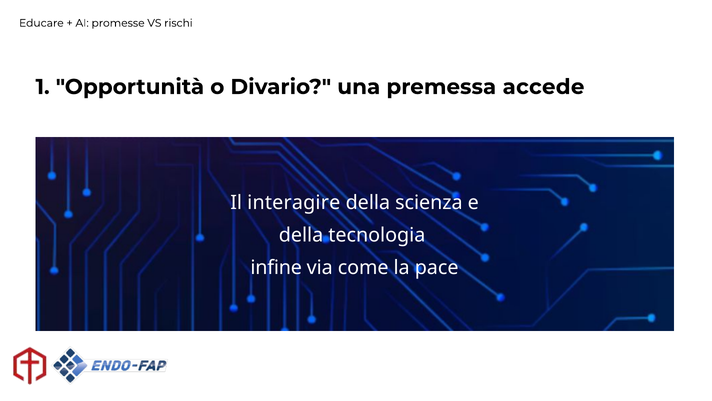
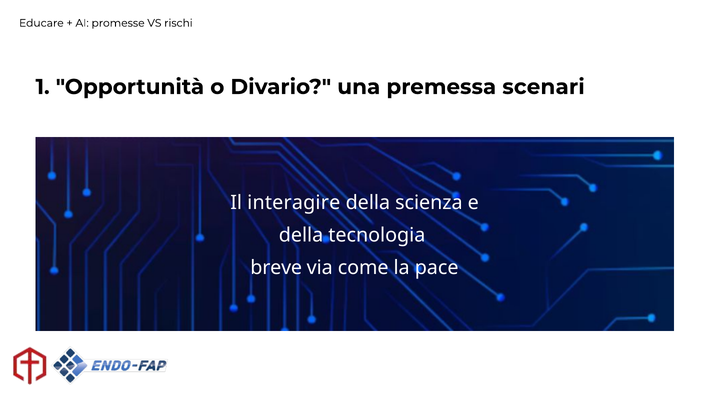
accede: accede -> scenari (544, 87)
infine: infine -> breve (276, 267)
